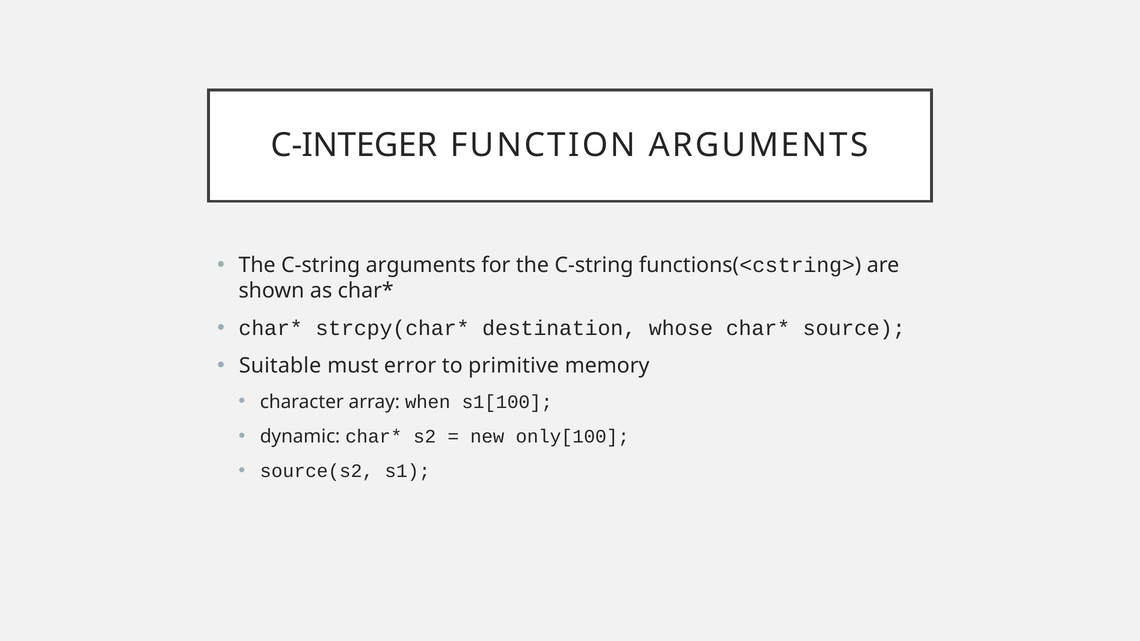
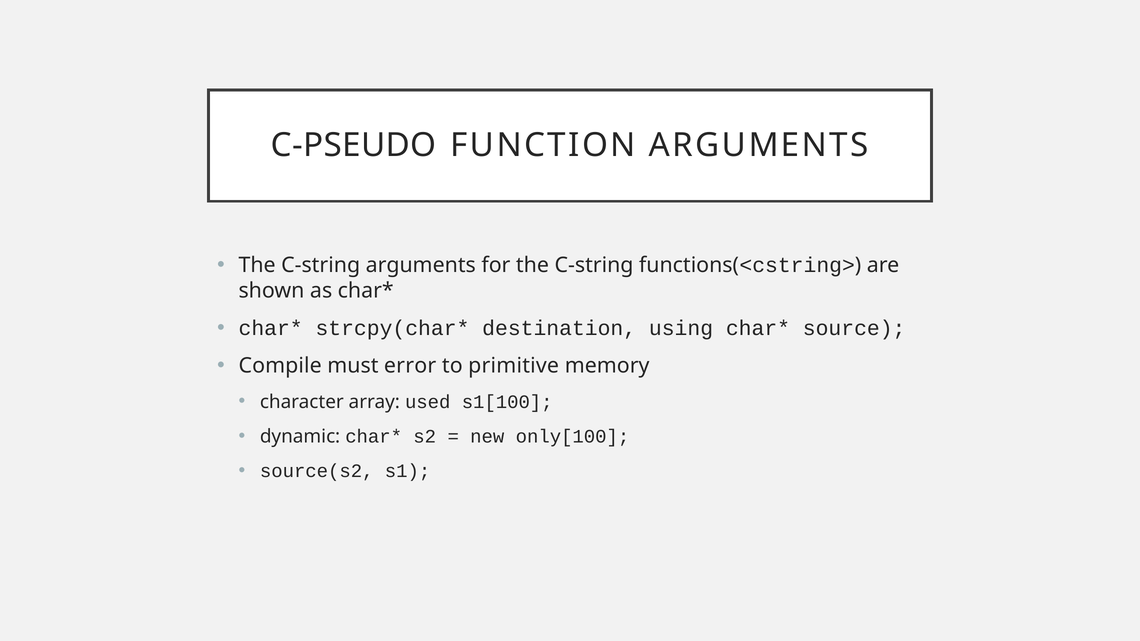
C-INTEGER: C-INTEGER -> C-PSEUDO (354, 146)
whose: whose -> using (681, 328)
Suitable: Suitable -> Compile (280, 366)
when: when -> used (428, 402)
